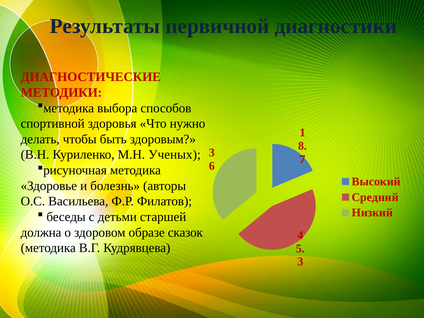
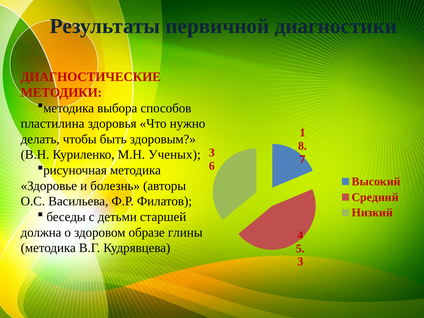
спортивной: спортивной -> пластилина (53, 124)
сказок: сказок -> глины (185, 232)
